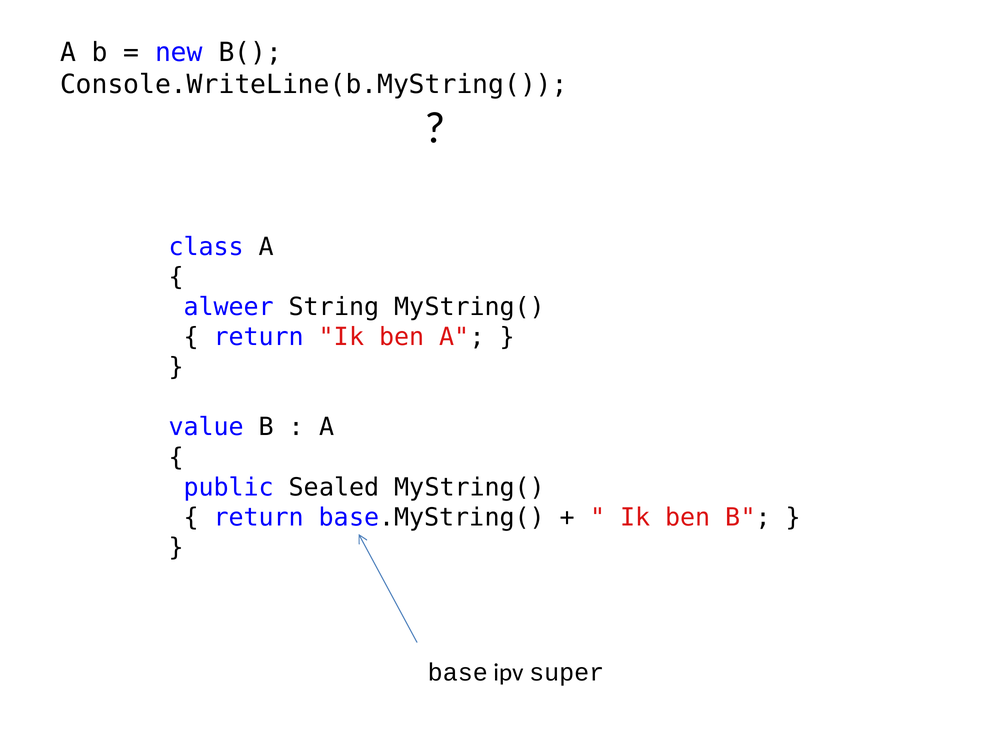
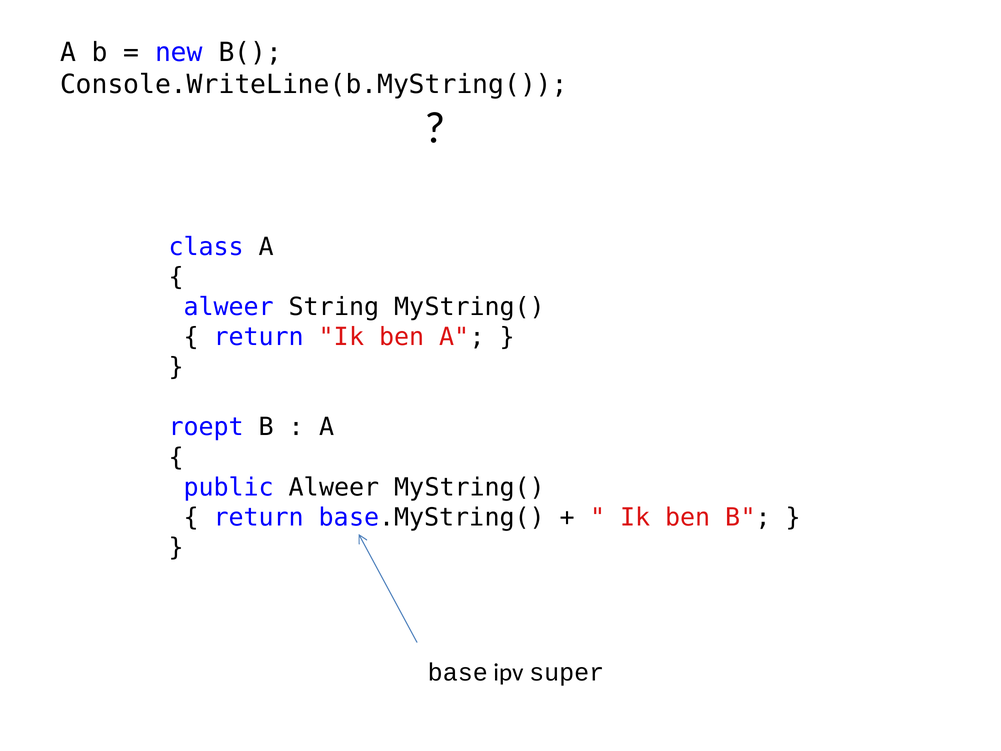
value: value -> roept (206, 427)
public Sealed: Sealed -> Alweer (334, 487)
